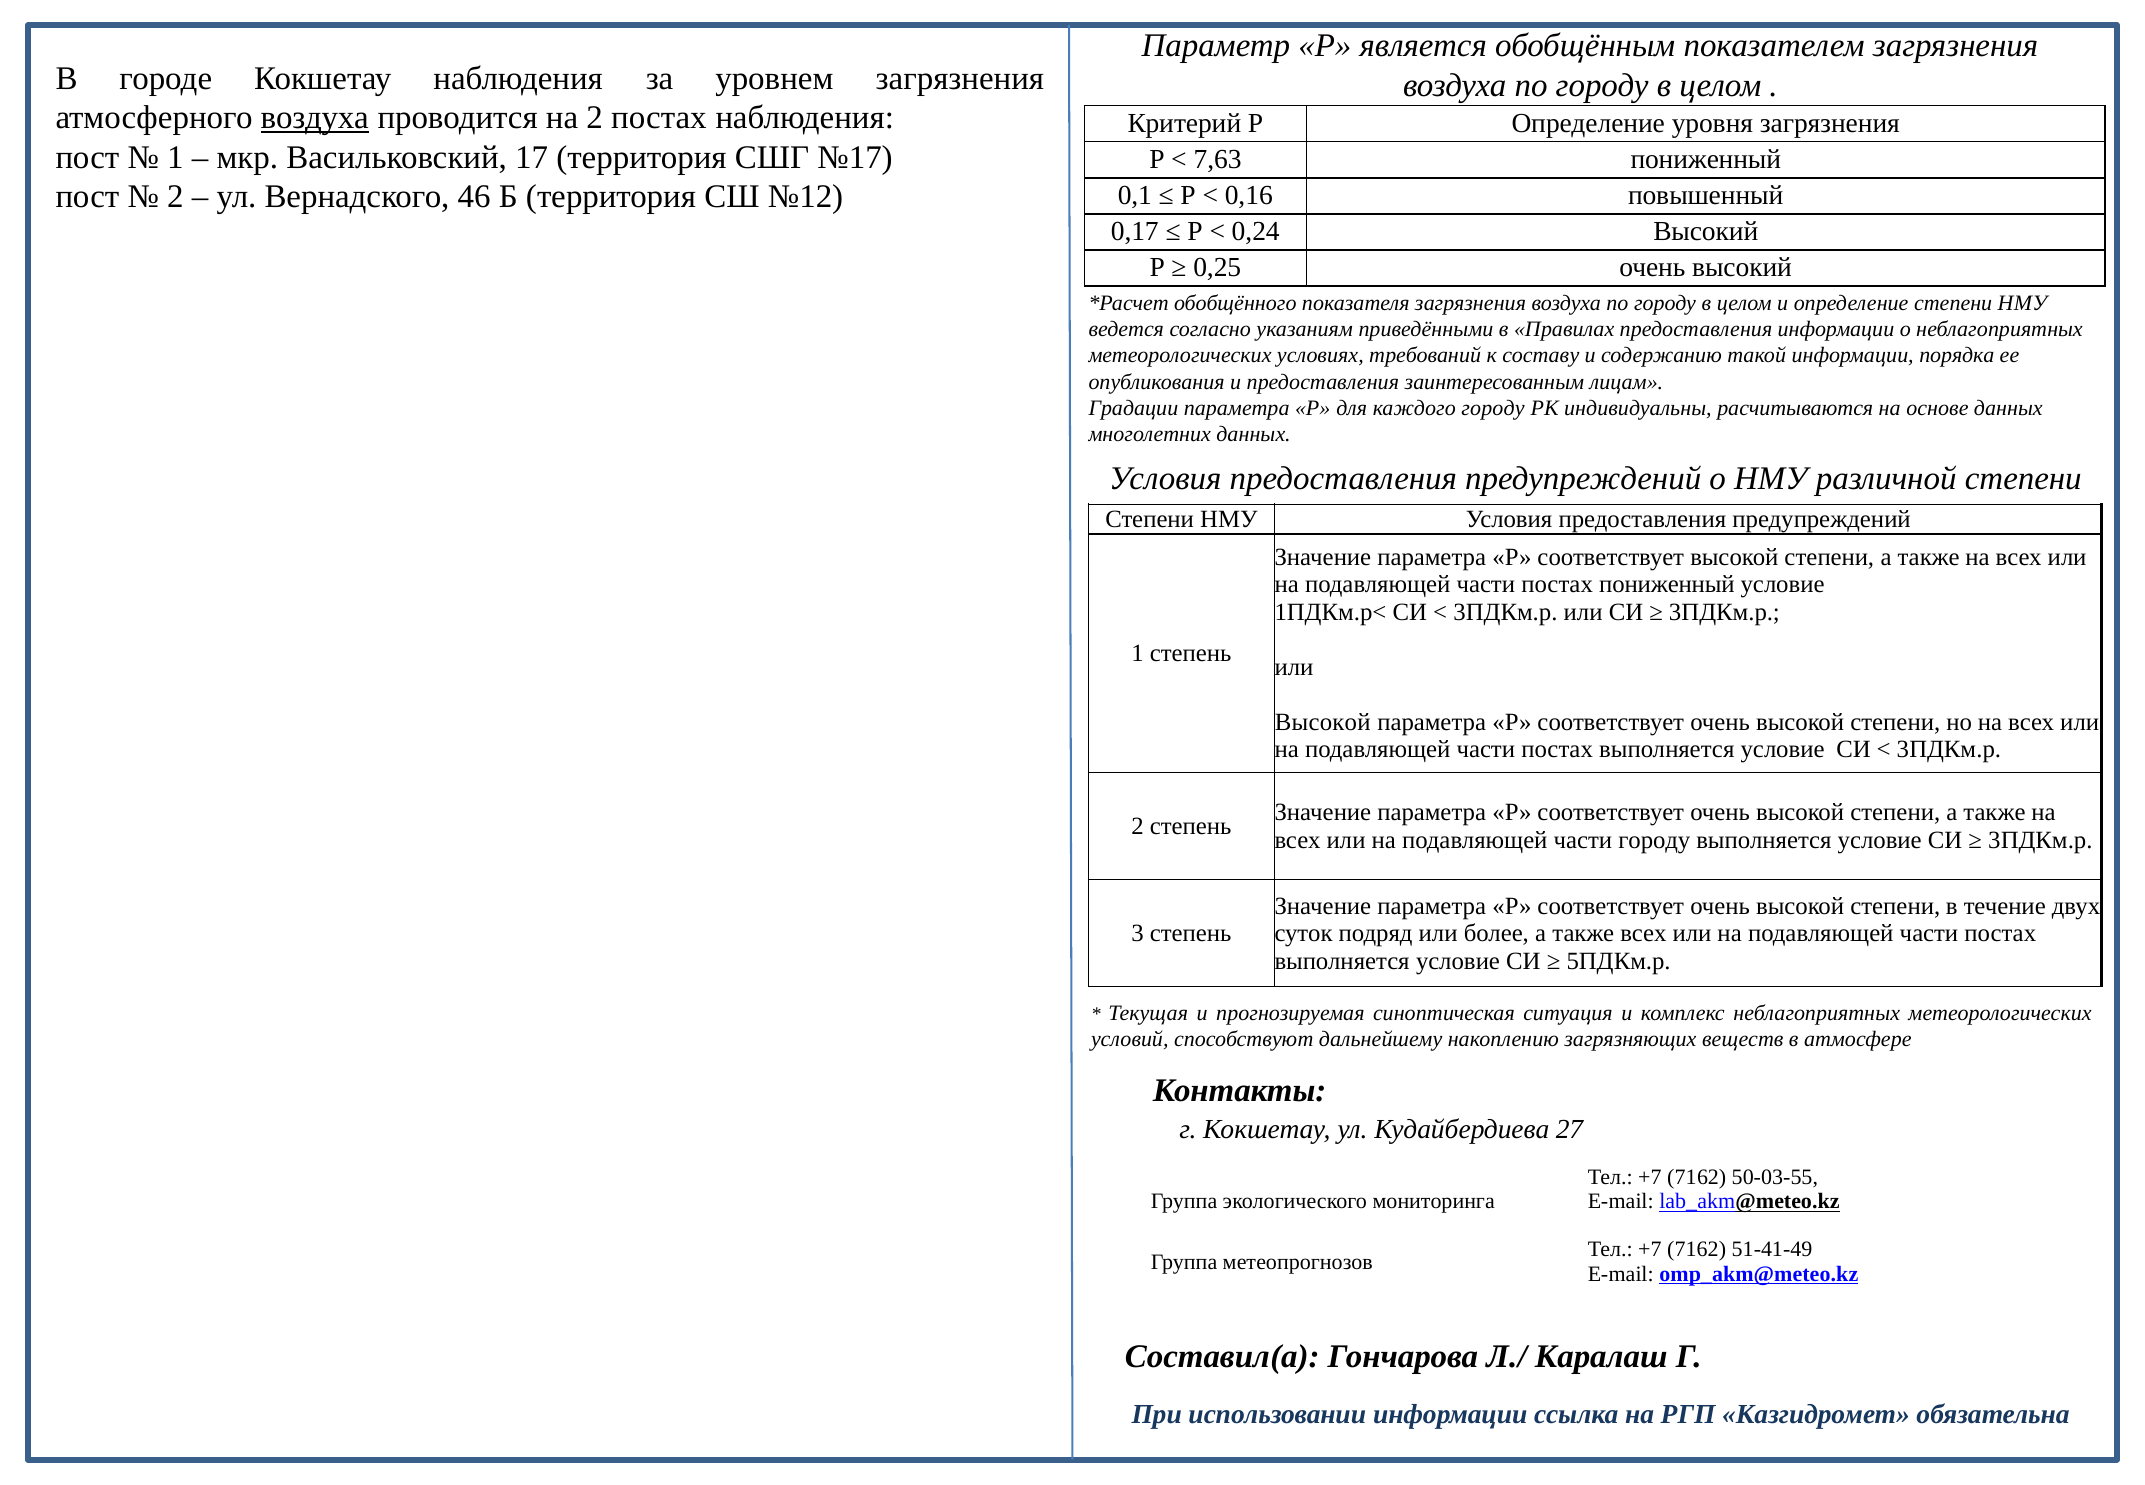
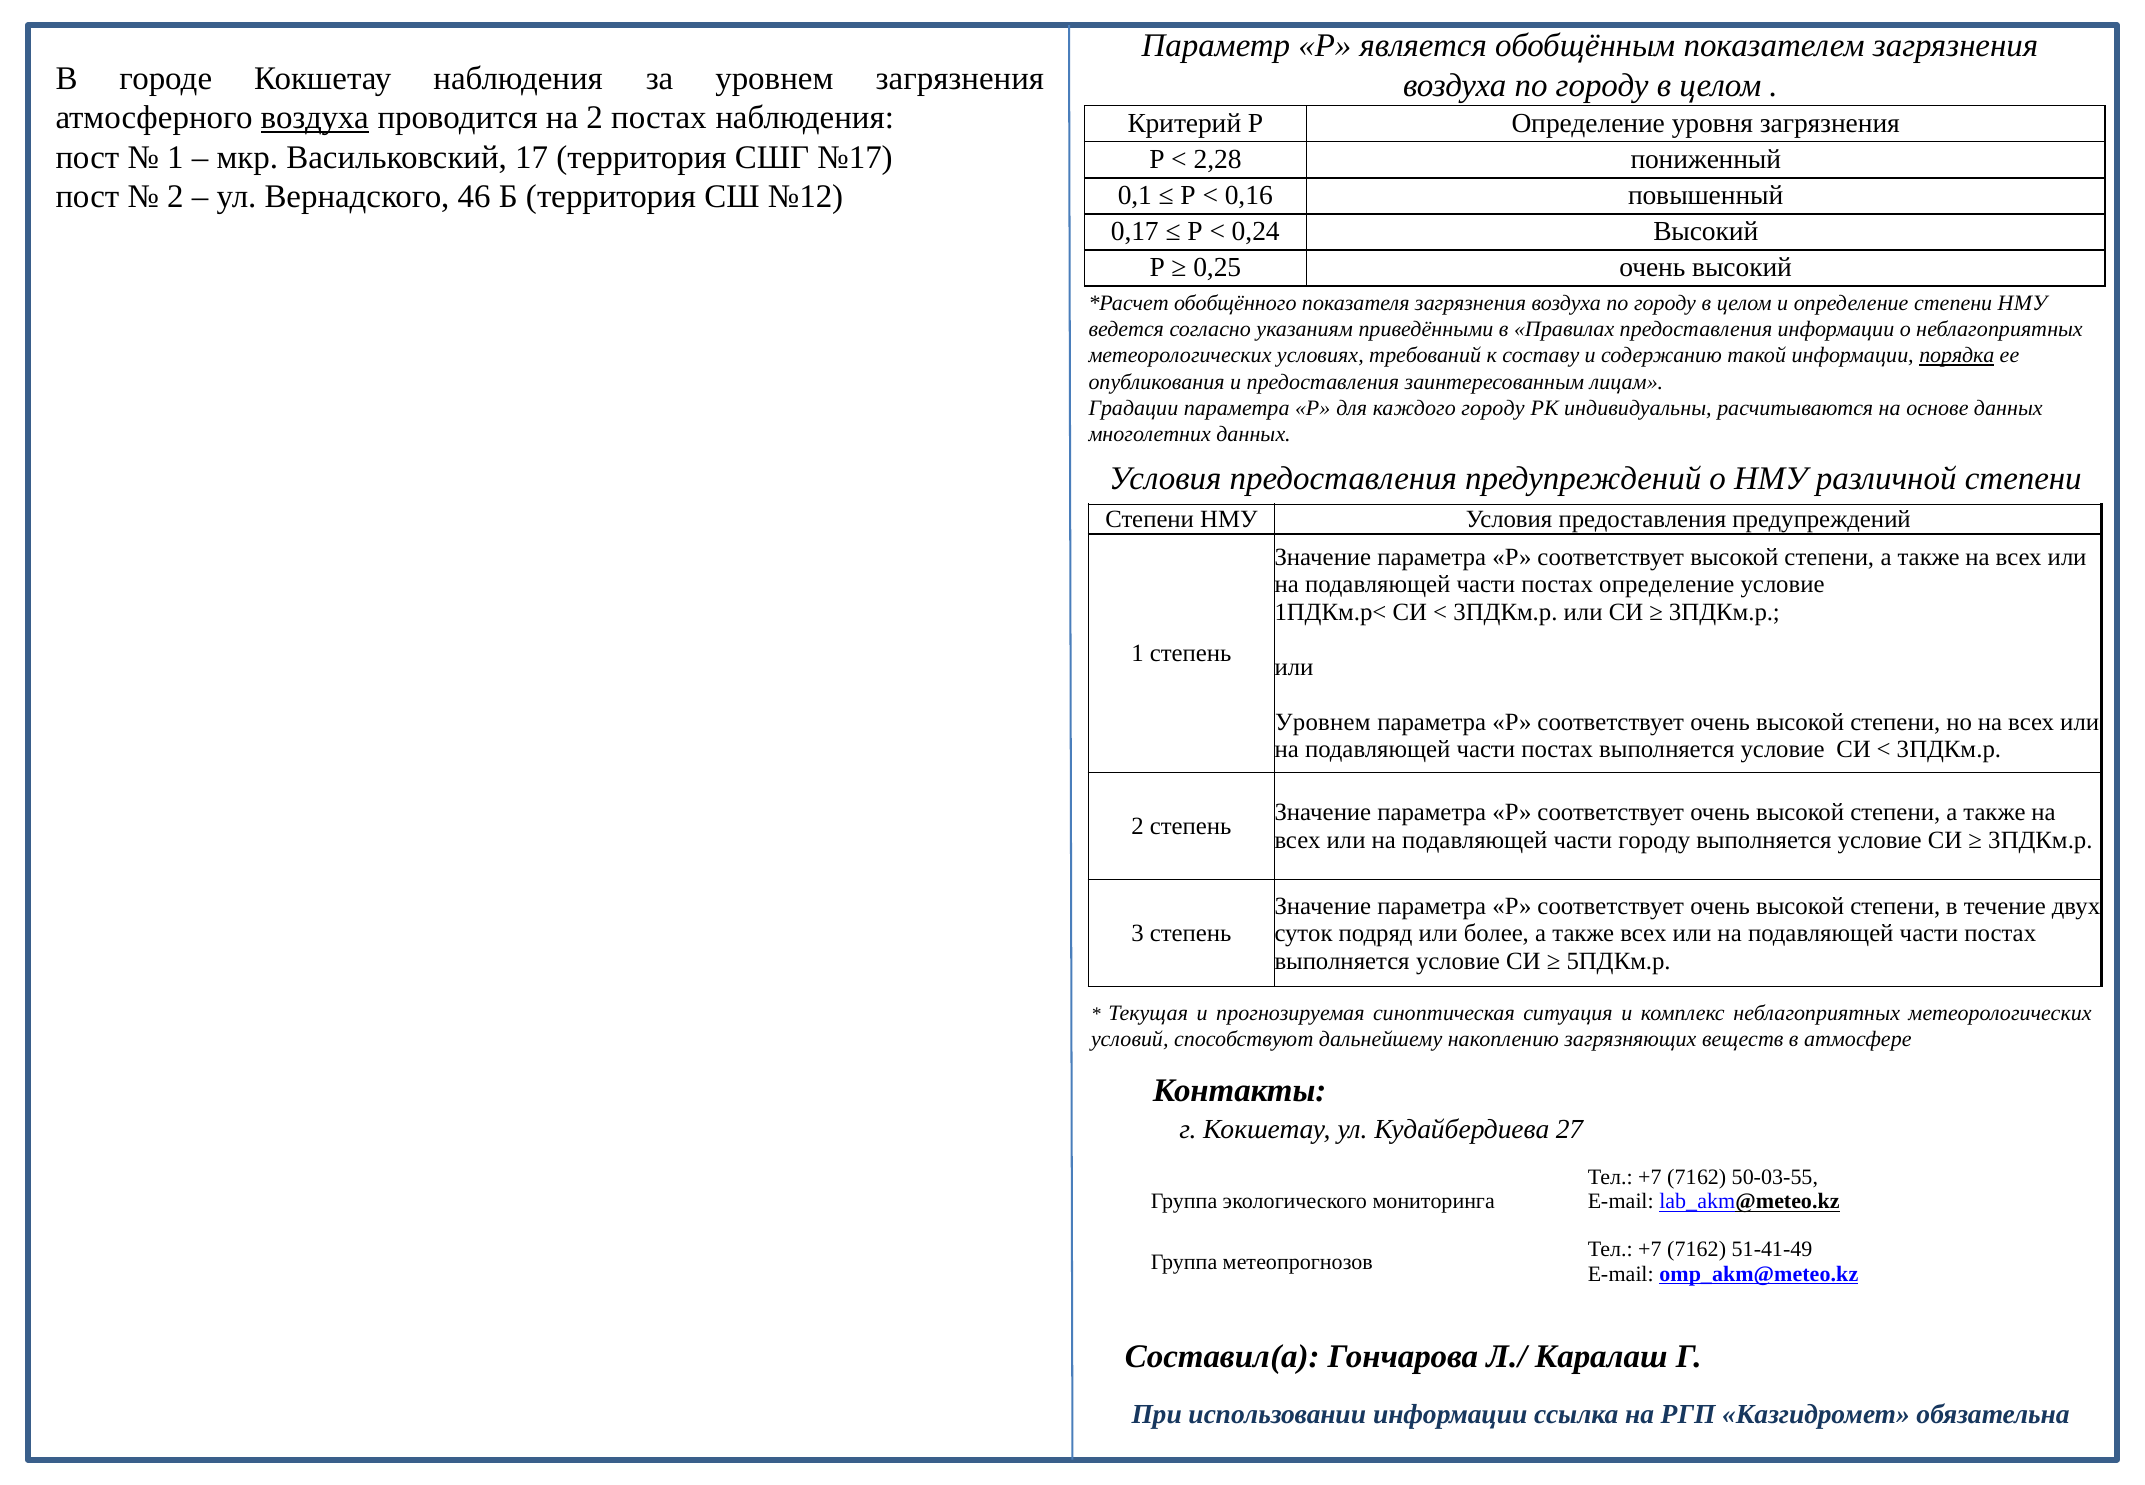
7,63: 7,63 -> 2,28 (1218, 159)
порядка underline: none -> present (1957, 356)
постах пониженный: пониженный -> определение (1667, 585)
Высокой: Высокой -> Уровнем (1323, 722)
